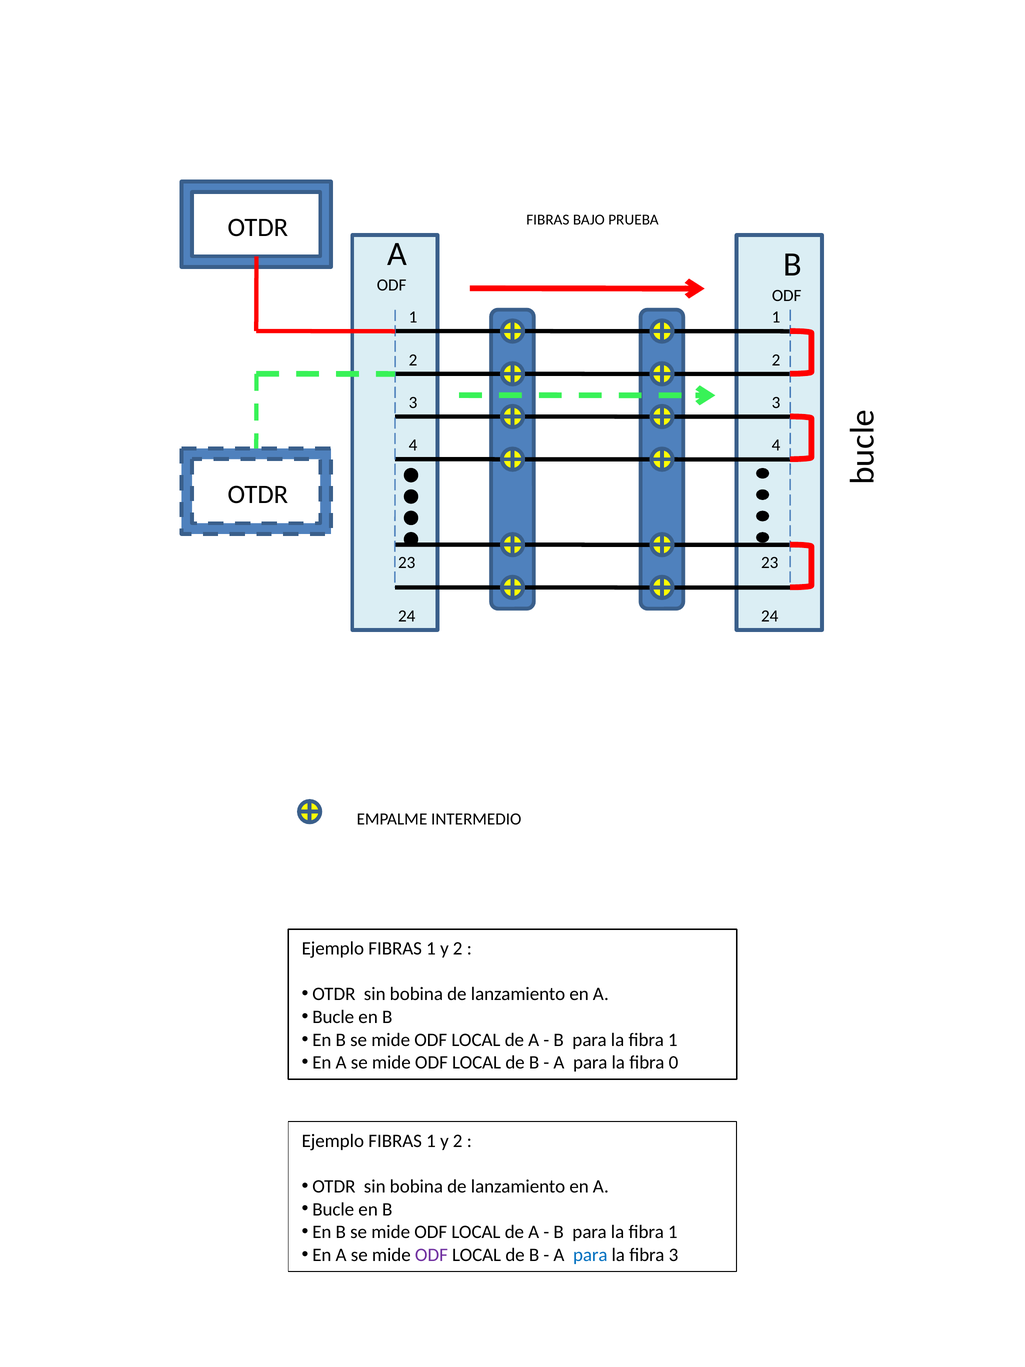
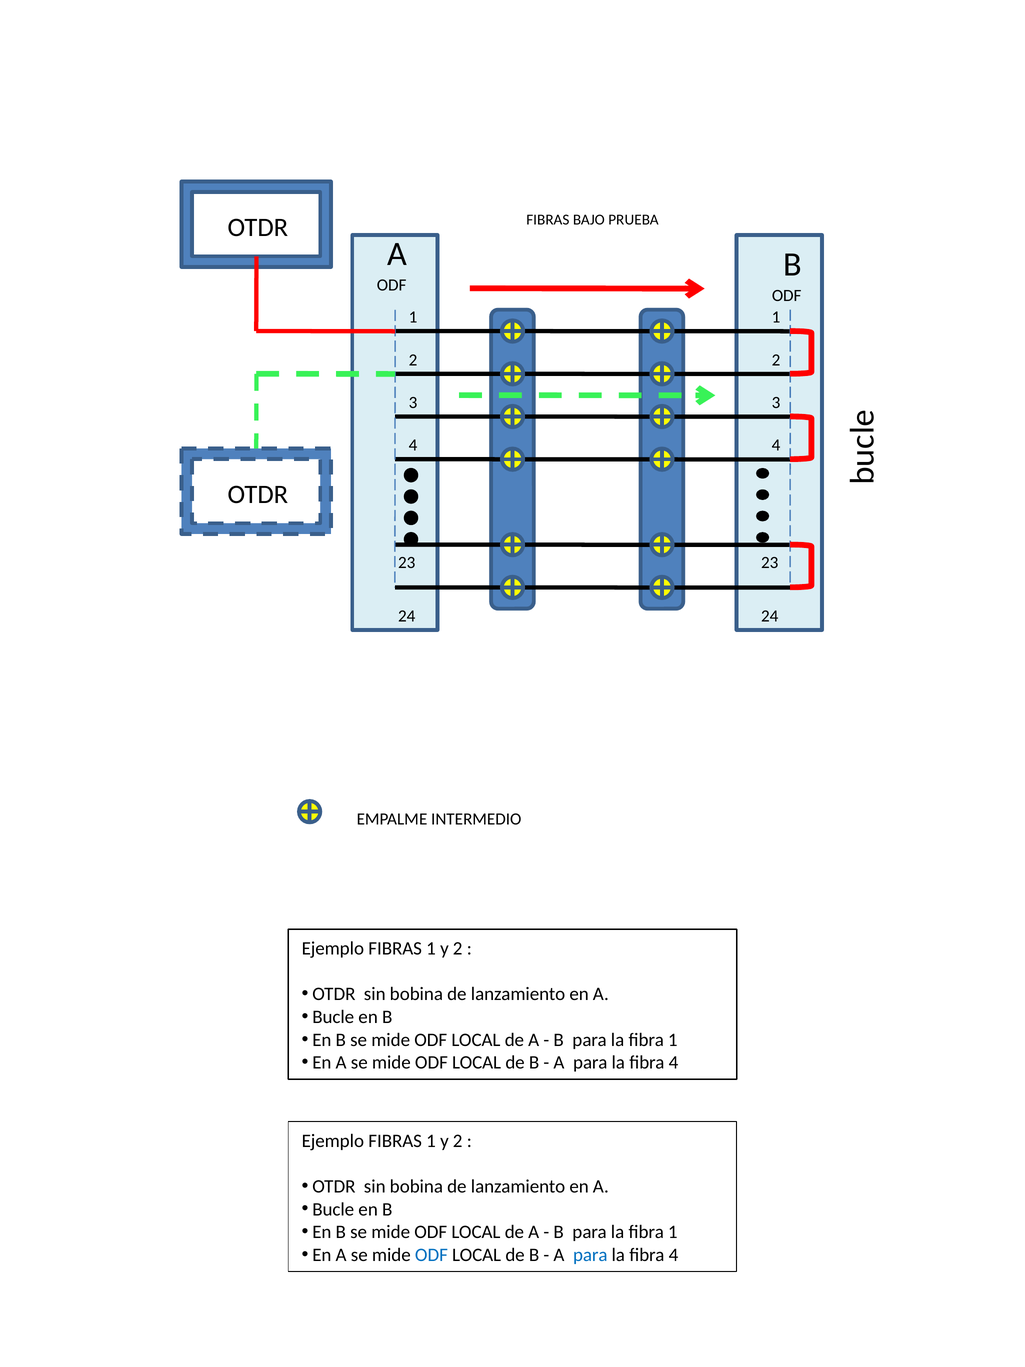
0: 0 -> 4 (673, 1062)
ODF colour: purple -> blue (431, 1255)
3: 3 -> 4 (673, 1255)
